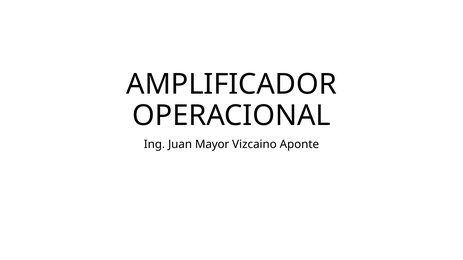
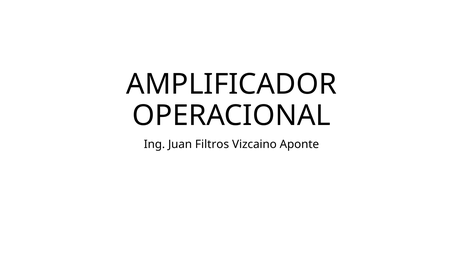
Mayor: Mayor -> Filtros (212, 145)
